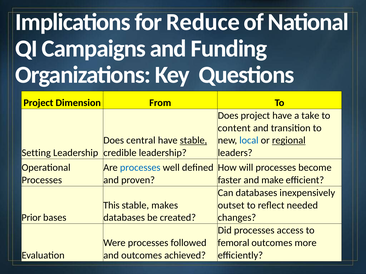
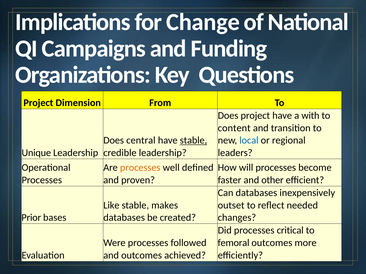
Reduce: Reduce -> Change (203, 22)
take: take -> with (310, 116)
regional underline: present -> none (289, 141)
Setting: Setting -> Unique (36, 153)
processes colour: blue -> orange (140, 168)
make: make -> other (272, 180)
This: This -> Like (111, 206)
access: access -> critical (290, 231)
